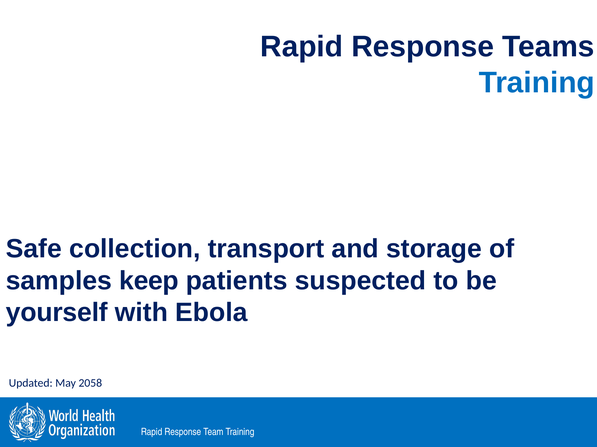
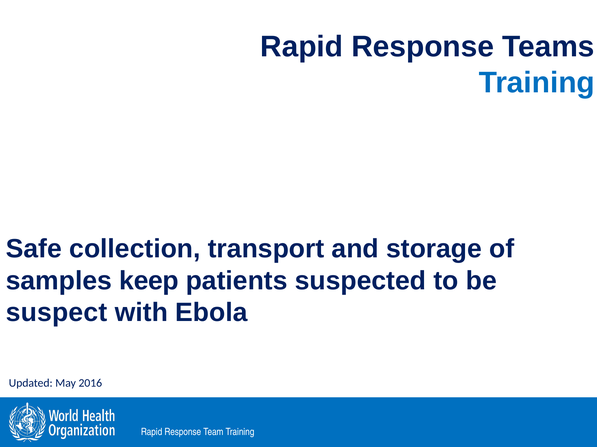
yourself: yourself -> suspect (57, 313)
2058: 2058 -> 2016 (90, 384)
